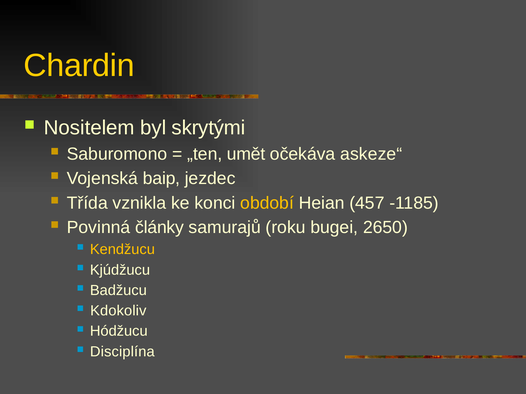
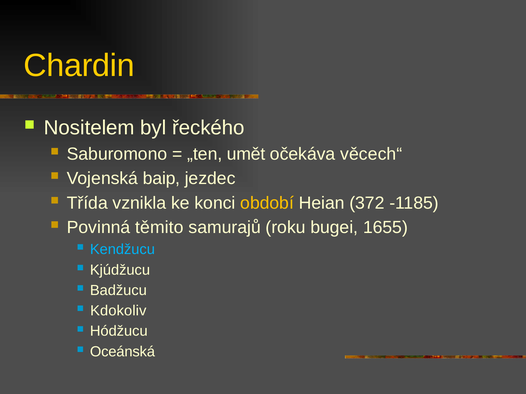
skrytými: skrytými -> řeckého (208, 128)
askeze“: askeze“ -> věcech“ (371, 154)
457: 457 -> 372 (367, 203)
články: články -> těmito (159, 228)
2650: 2650 -> 1655 (385, 228)
Kendžucu colour: yellow -> light blue (122, 250)
Disciplína: Disciplína -> Oceánská (122, 352)
